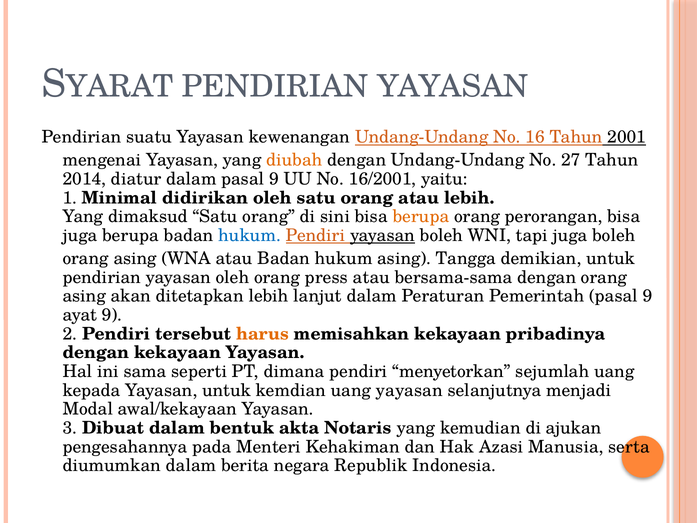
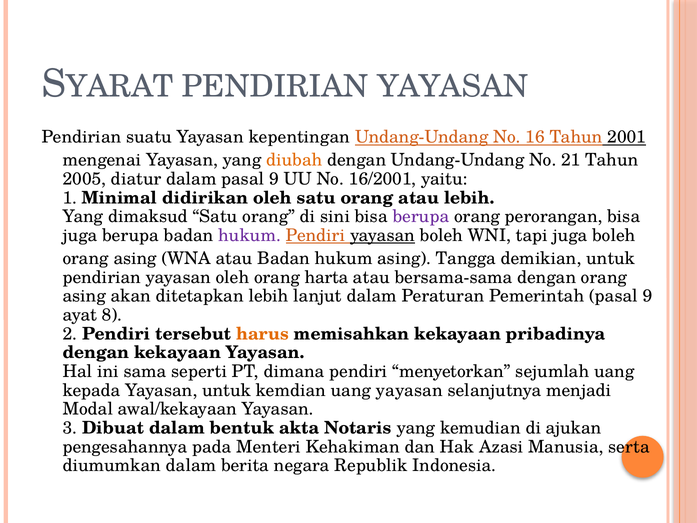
kewenangan: kewenangan -> kepentingan (299, 137)
27: 27 -> 21 (571, 160)
2014: 2014 -> 2005 (84, 179)
berupa colour: orange -> purple (421, 217)
hukum colour: blue -> purple (250, 235)
press: press -> harta (327, 277)
ayat 9: 9 -> 8 (112, 315)
